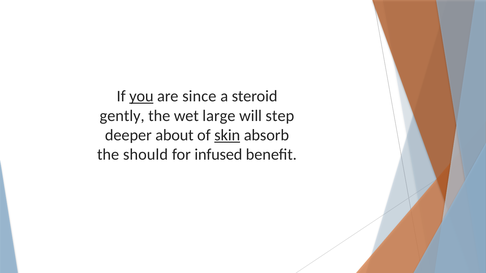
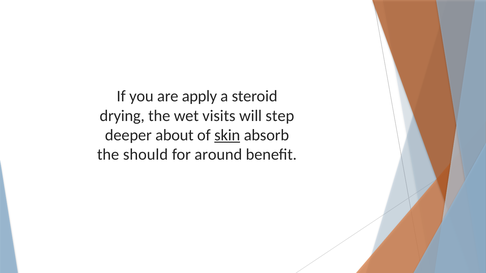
you underline: present -> none (141, 96)
since: since -> apply (199, 96)
gently: gently -> drying (122, 116)
large: large -> visits (219, 116)
infused: infused -> around (218, 155)
